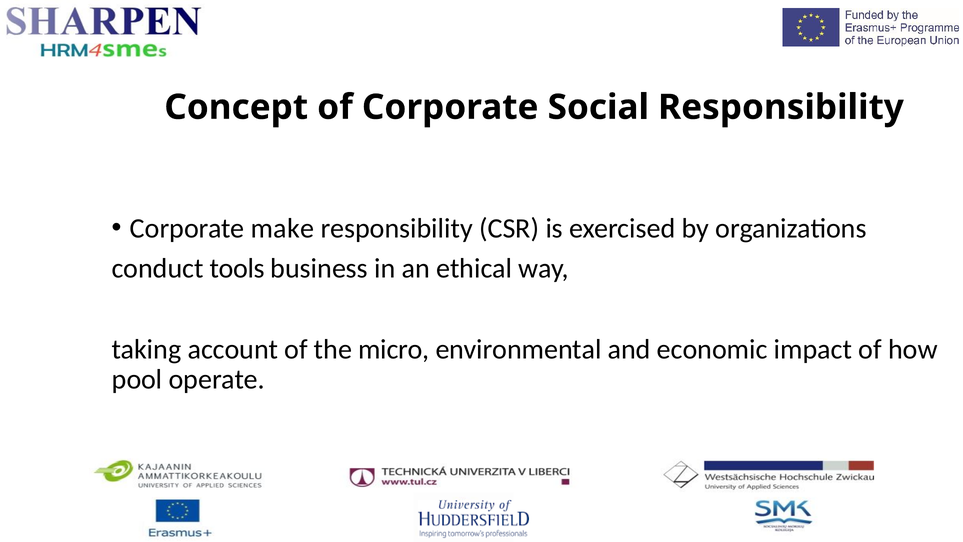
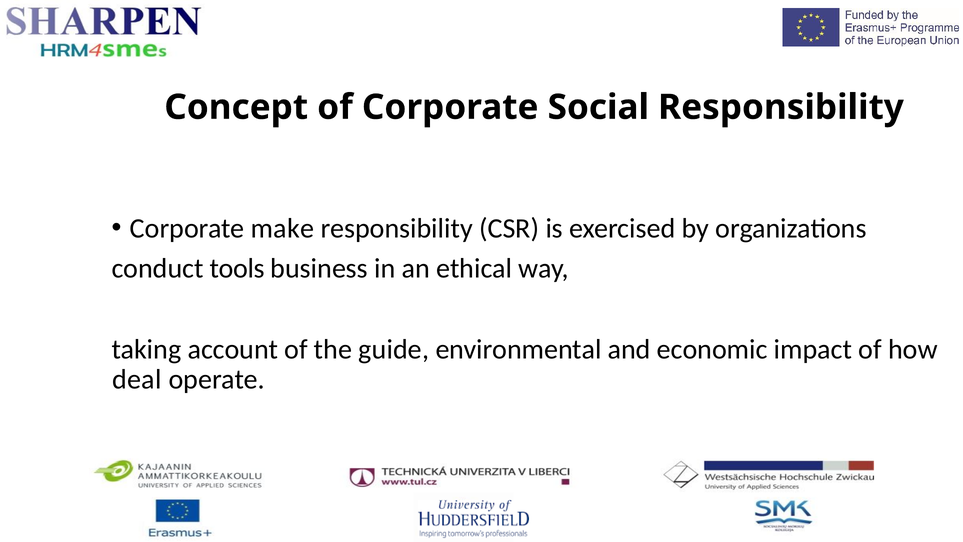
micro: micro -> guide (394, 349)
pool: pool -> deal (137, 379)
